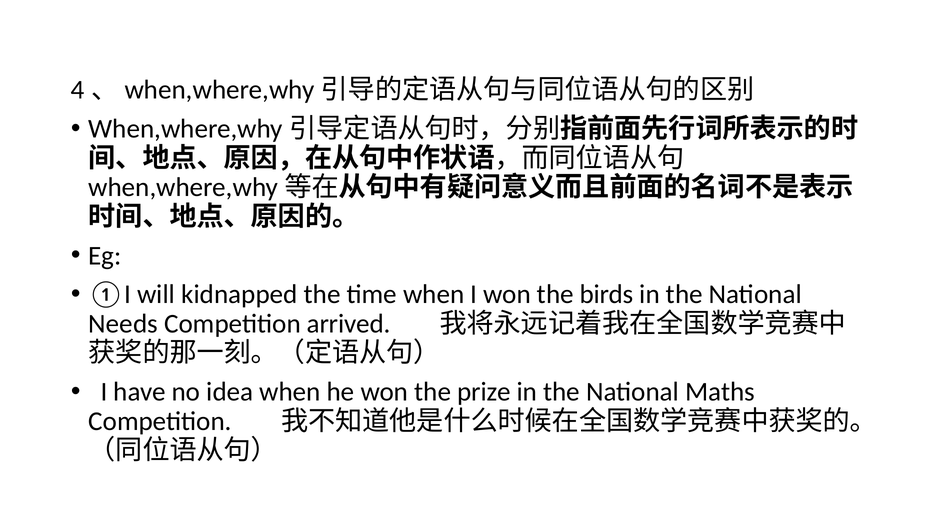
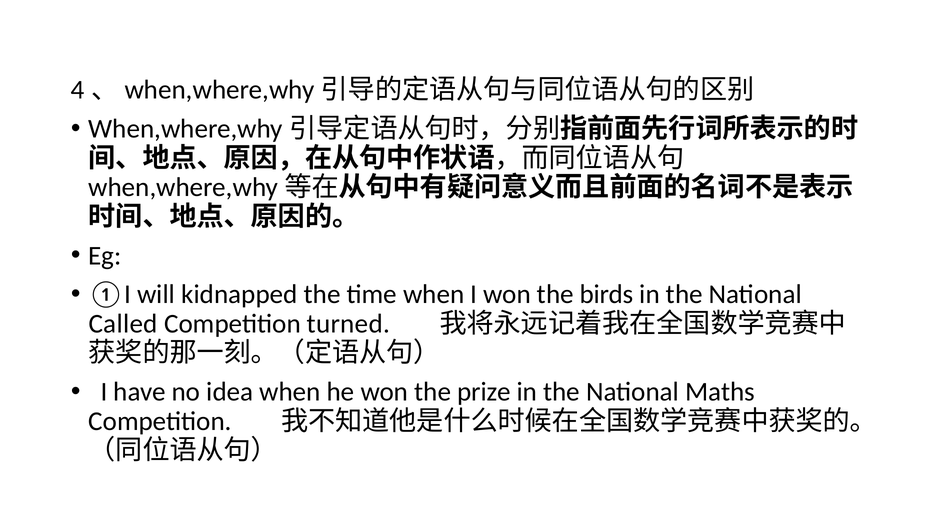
Needs: Needs -> Called (123, 324)
arrived: arrived -> turned (348, 324)
